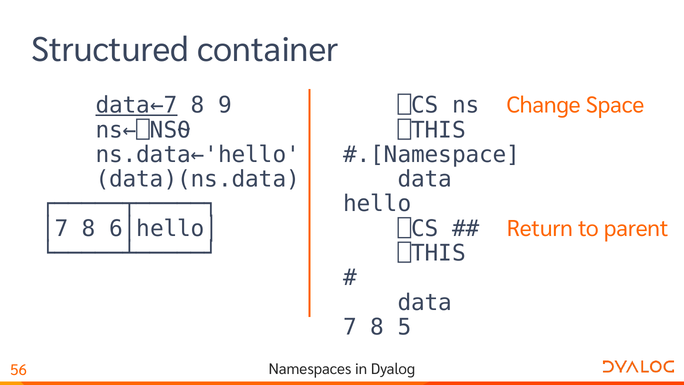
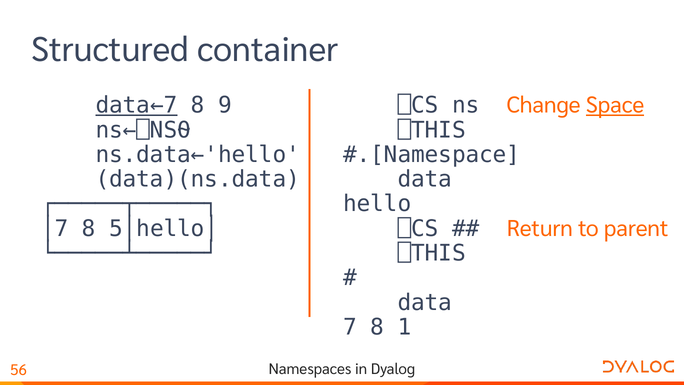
Space underline: none -> present (615, 105)
6│hello│: 6│hello│ -> 5│hello│ (164, 228)
5: 5 -> 1 (404, 327)
